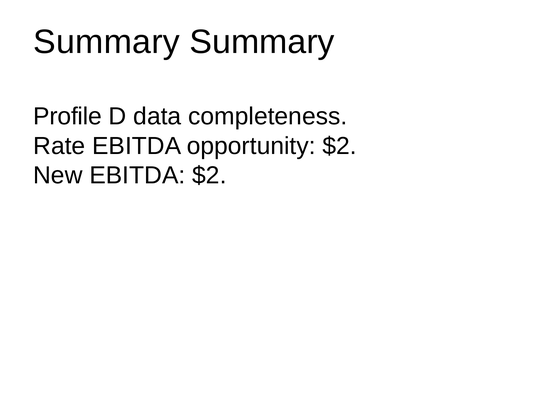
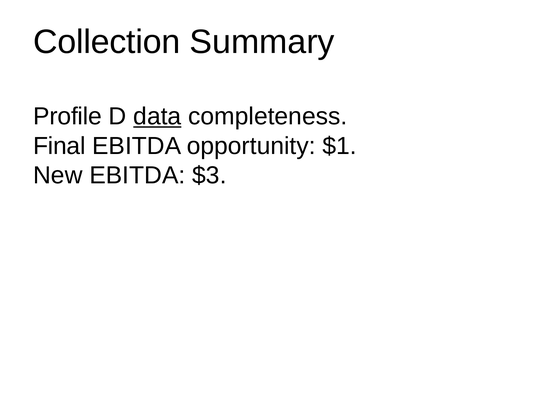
Summary: Summary -> Collection (107, 42)
data underline: none -> present (157, 116)
Rate: Rate -> Final (59, 146)
opportunity $2: $2 -> $1 (340, 146)
EBITDA $2: $2 -> $3 (209, 176)
